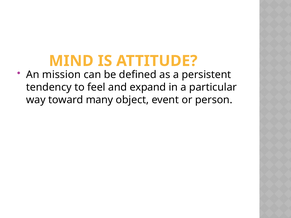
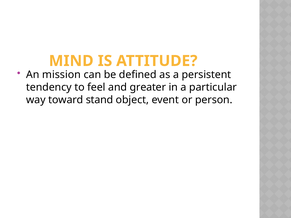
expand: expand -> greater (148, 87)
many: many -> stand (99, 100)
